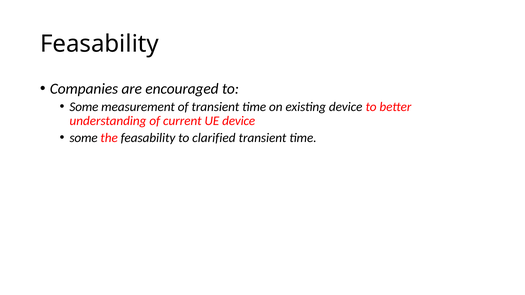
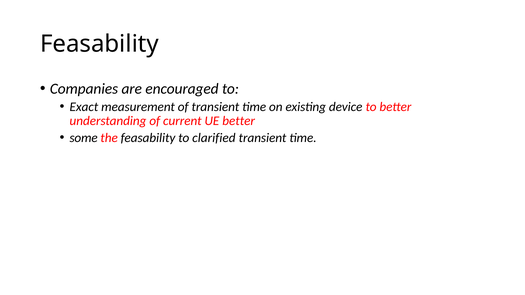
Some: Some -> Exact (84, 107)
UE device: device -> better (239, 121)
